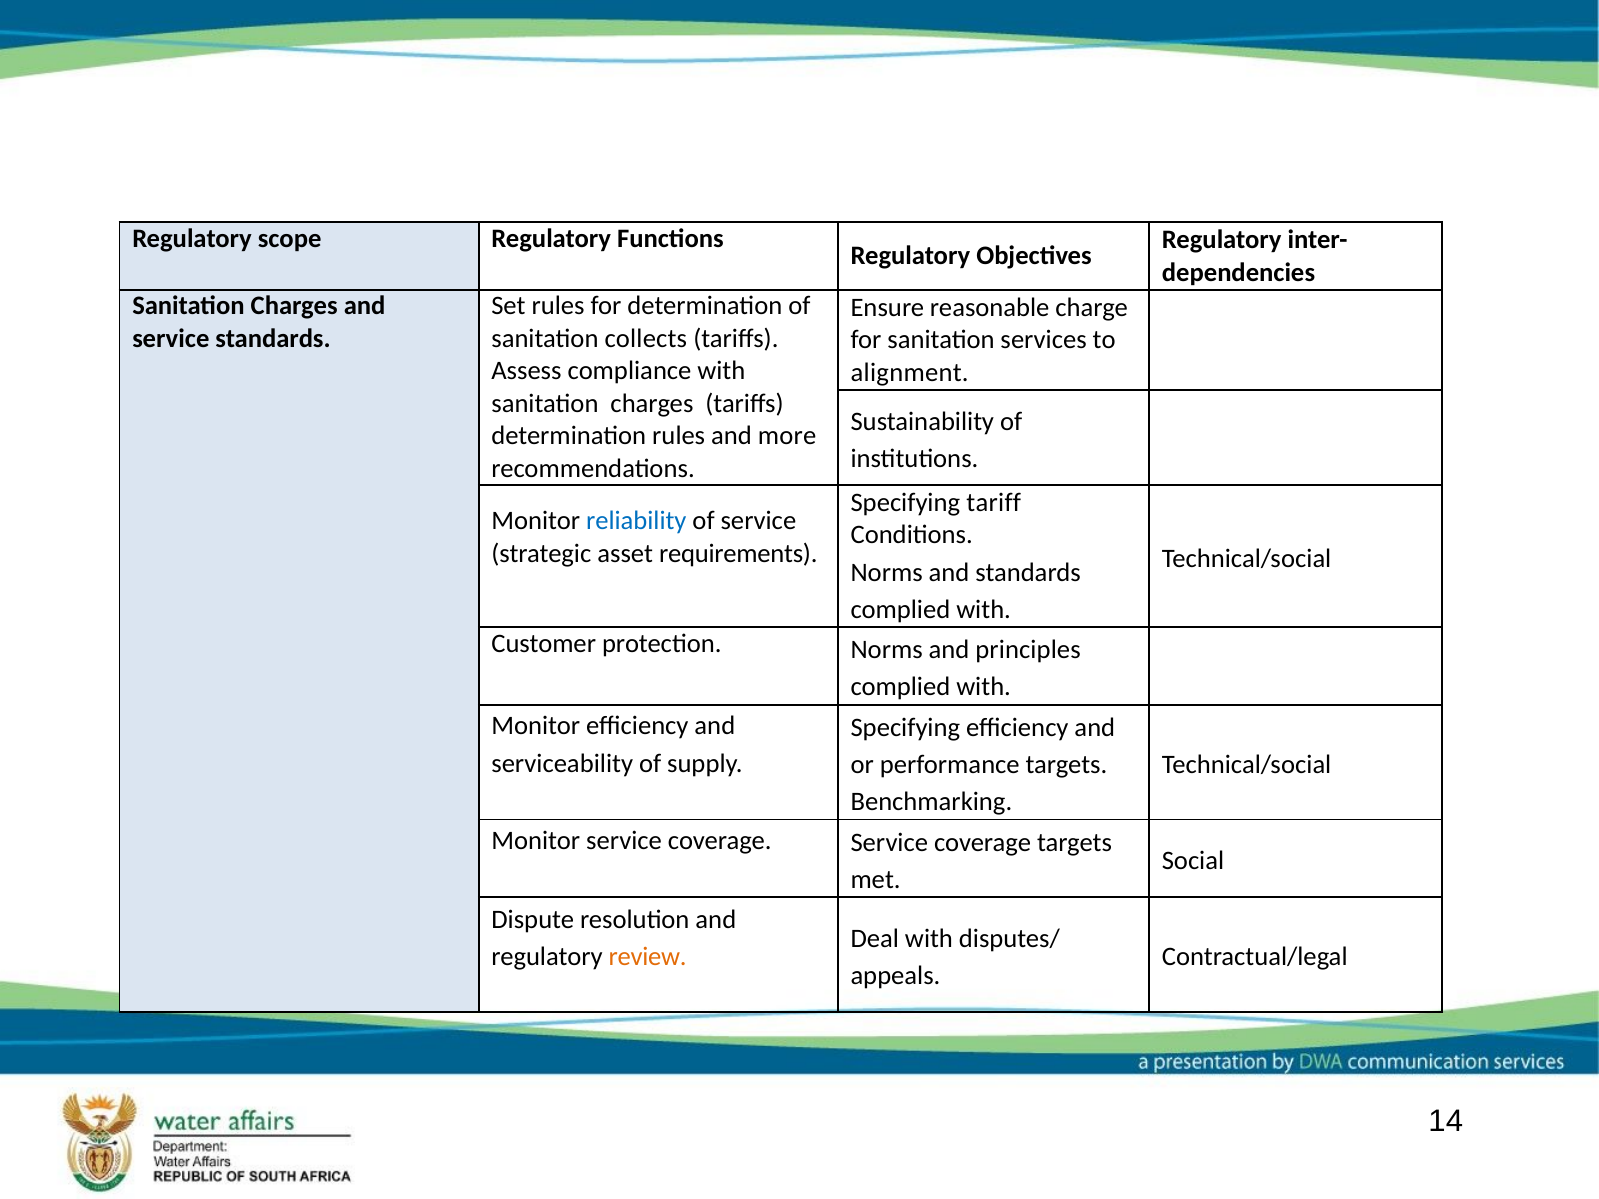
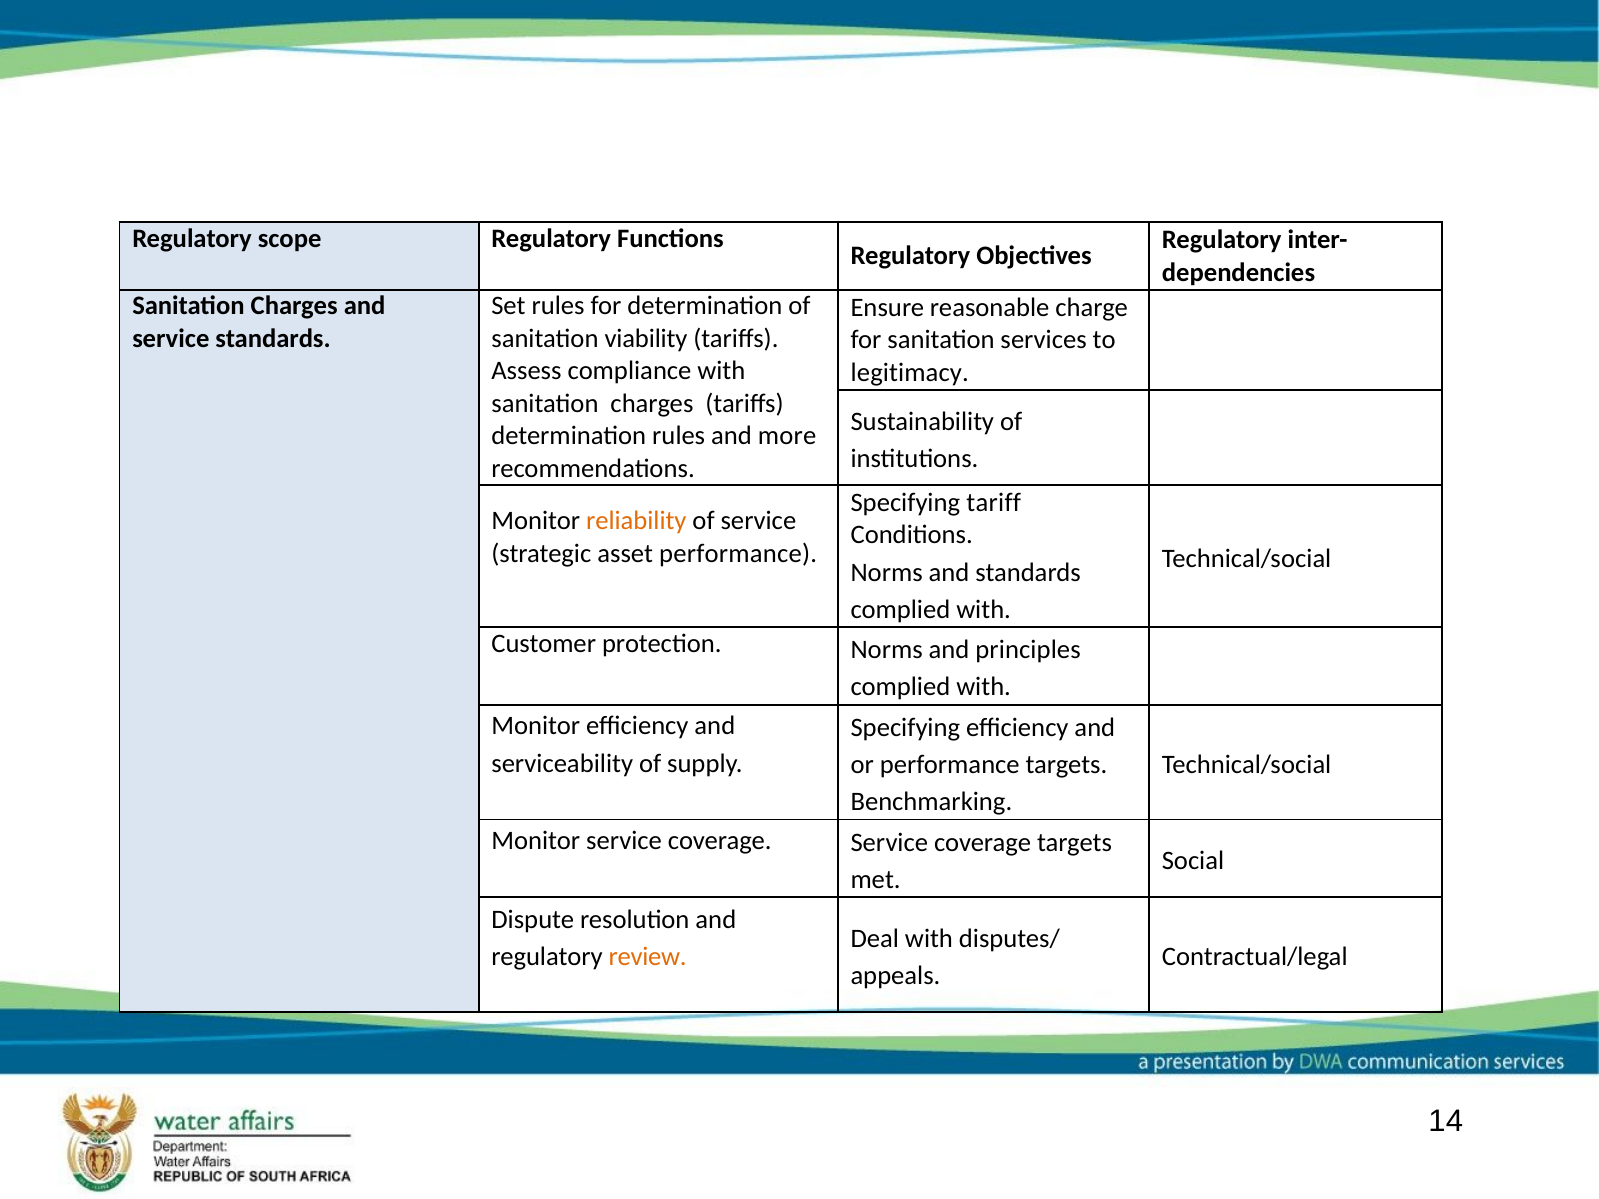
collects: collects -> viability (646, 339)
alignment: alignment -> legitimacy (910, 373)
reliability colour: blue -> orange (636, 521)
asset requirements: requirements -> performance (738, 554)
